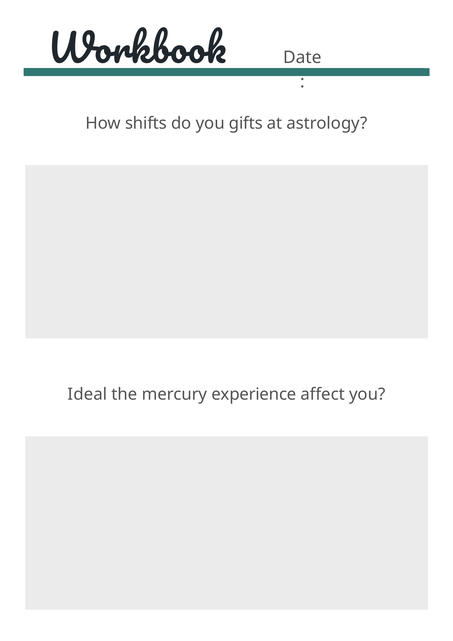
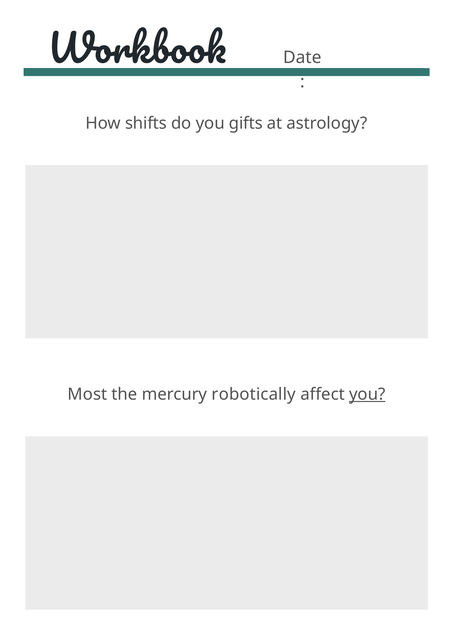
Ideal: Ideal -> Most (87, 394)
experience: experience -> robotically (254, 394)
you underline: none -> present (367, 394)
